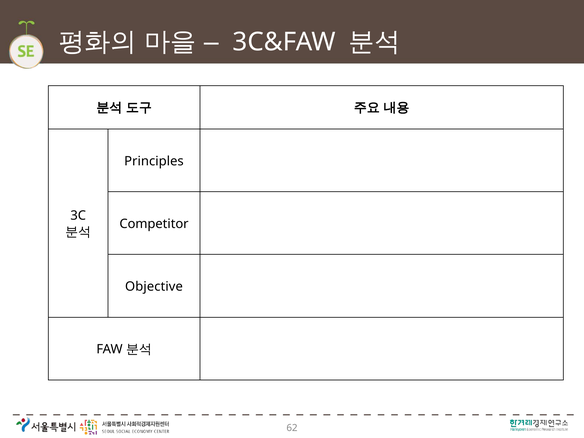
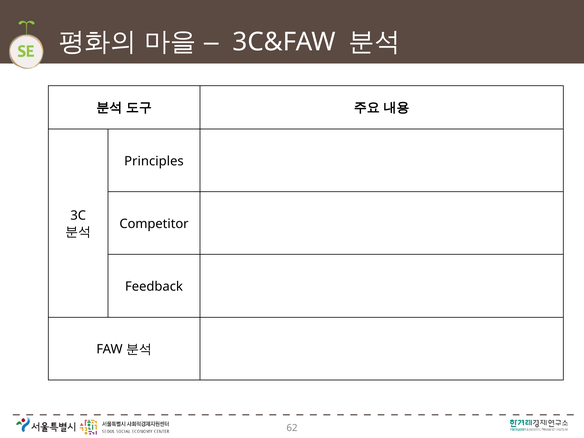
Objective: Objective -> Feedback (154, 287)
